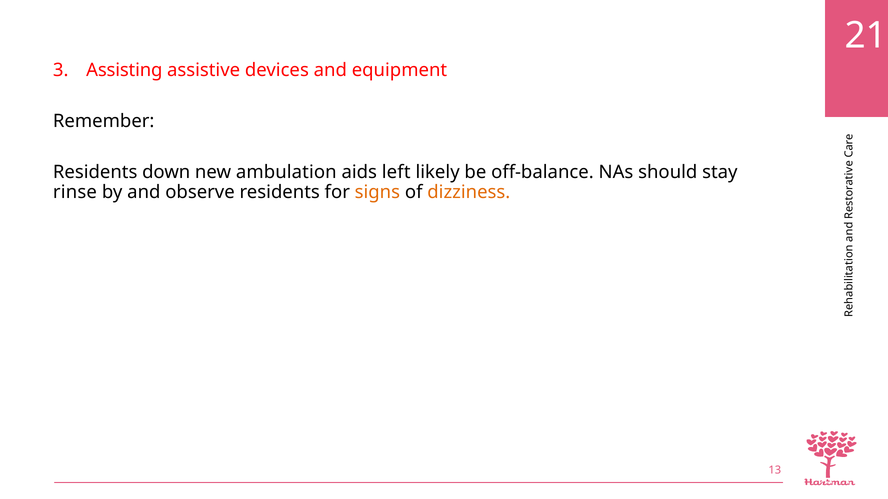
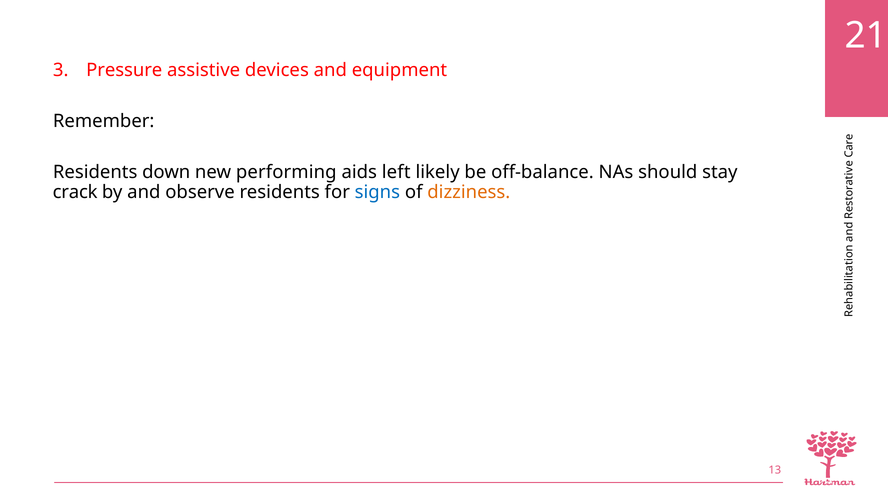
Assisting: Assisting -> Pressure (124, 70)
ambulation: ambulation -> performing (286, 172)
rinse: rinse -> crack (75, 192)
signs colour: orange -> blue (377, 192)
